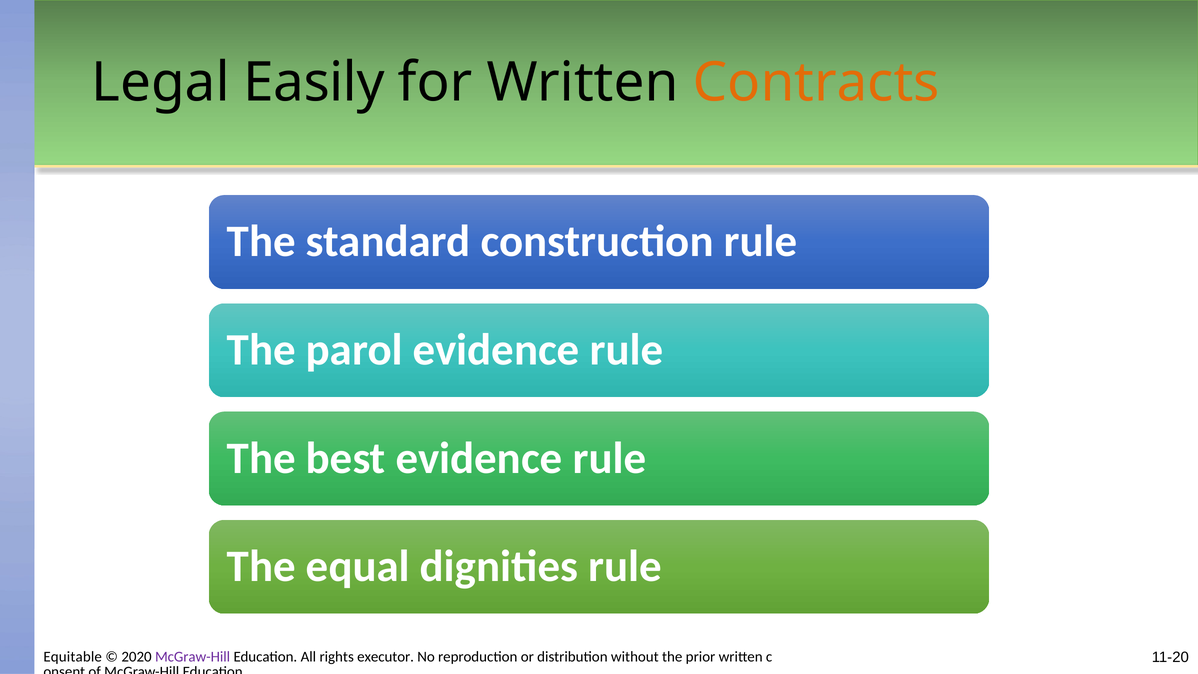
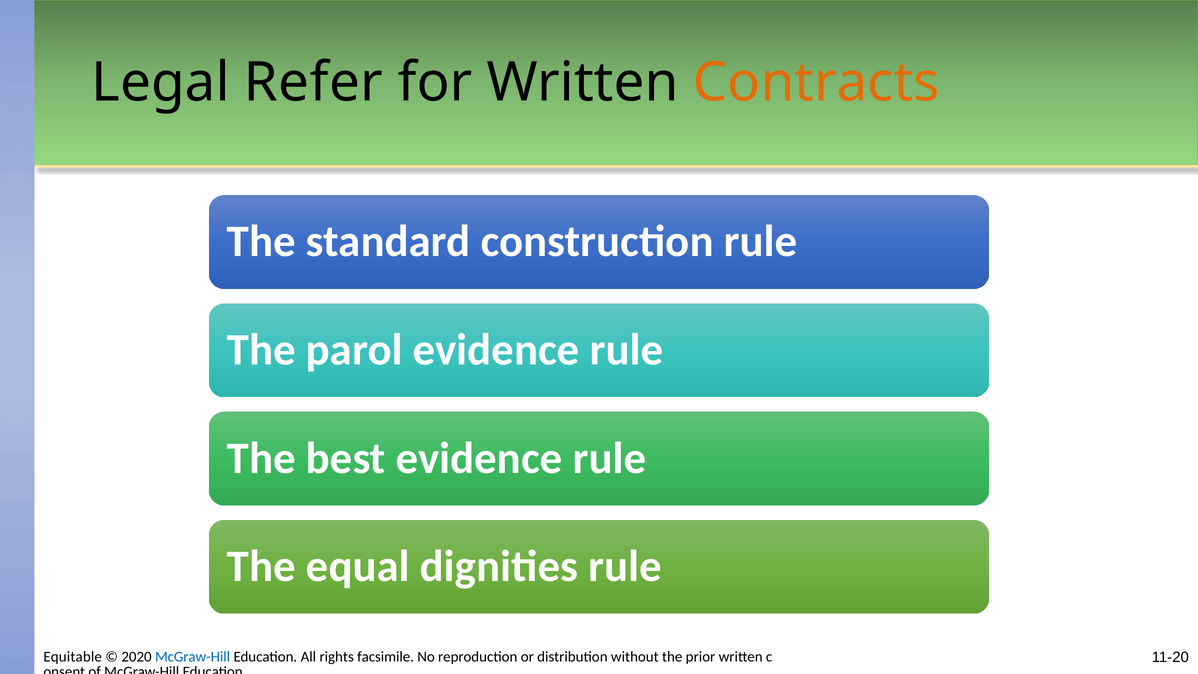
Easily: Easily -> Refer (314, 83)
McGraw-Hill colour: purple -> blue (193, 657)
executor: executor -> facsimile (386, 657)
